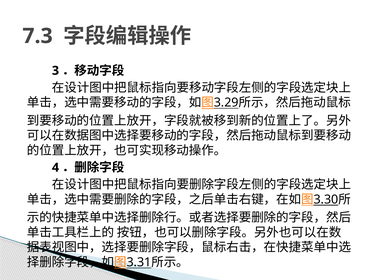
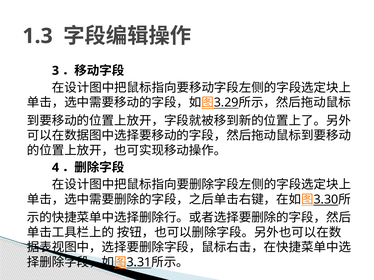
7.3: 7.3 -> 1.3 (38, 36)
